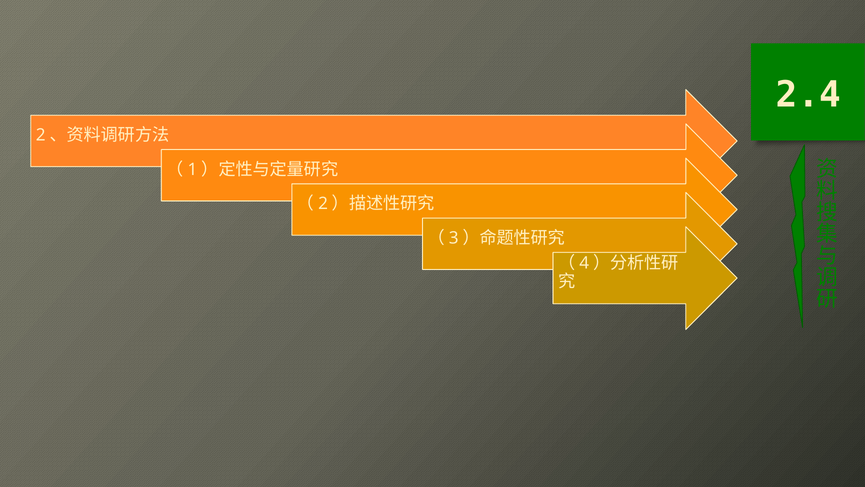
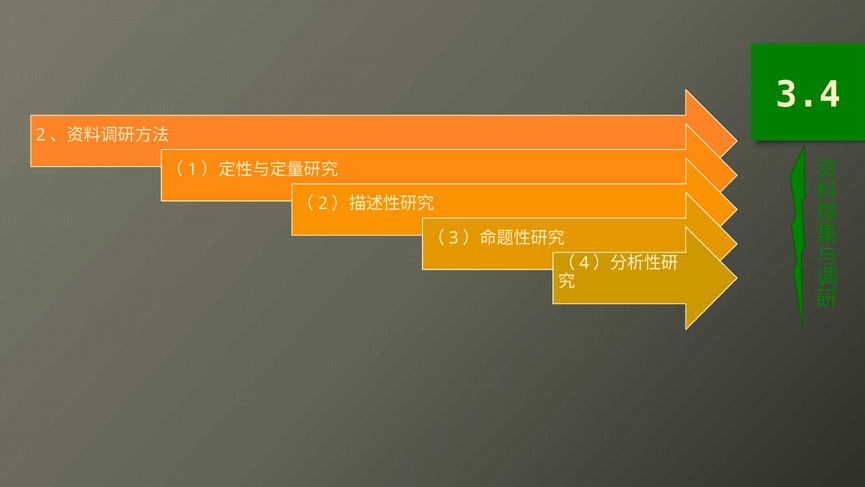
2.4: 2.4 -> 3.4 (808, 95)
